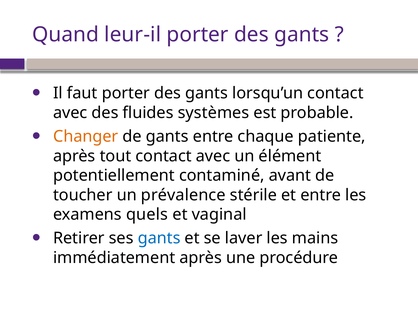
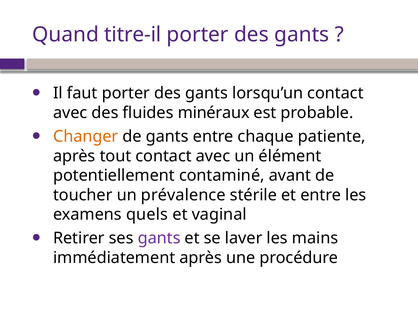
leur-il: leur-il -> titre-il (133, 35)
systèmes: systèmes -> minéraux (214, 113)
gants colour: blue -> purple (159, 238)
